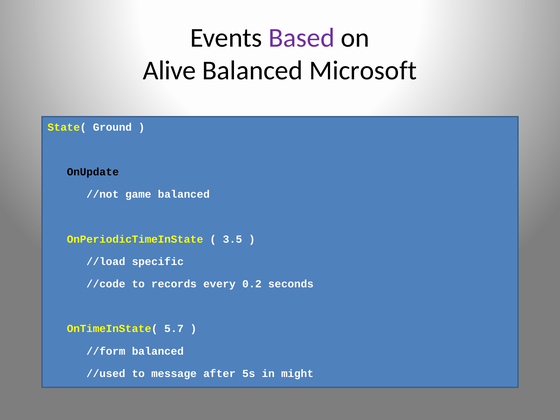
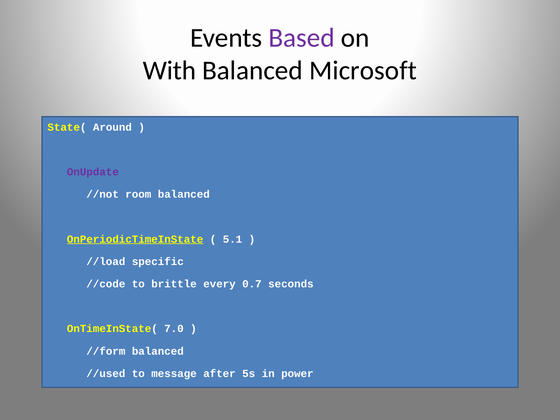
Alive: Alive -> With (169, 71)
Ground: Ground -> Around (112, 127)
OnUpdate colour: black -> purple (93, 172)
game: game -> room (138, 194)
OnPeriodicTimeInState underline: none -> present (135, 239)
3.5: 3.5 -> 5.1 (232, 239)
records: records -> brittle (174, 284)
0.2: 0.2 -> 0.7 (252, 284)
5.7: 5.7 -> 7.0 (174, 329)
might: might -> power (297, 374)
